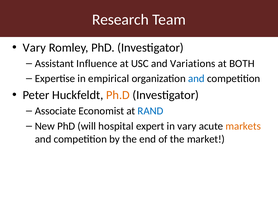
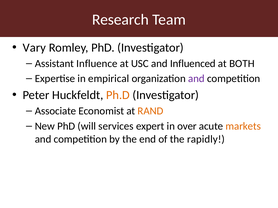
Variations: Variations -> Influenced (193, 64)
and colour: blue -> purple (196, 79)
RAND colour: blue -> orange (150, 111)
hospital: hospital -> services (116, 126)
in vary: vary -> over (187, 126)
market: market -> rapidly (206, 139)
